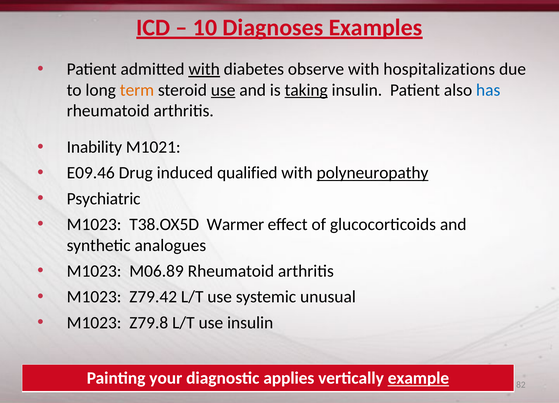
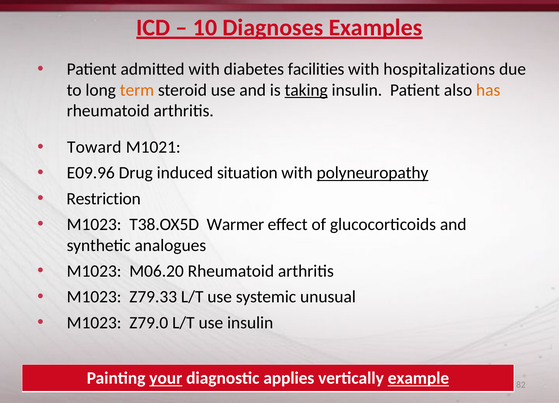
with underline: present -> none (204, 69)
observe: observe -> facilities (316, 69)
use underline: present -> none (223, 90)
has colour: blue -> orange (488, 90)
Inability: Inability -> Toward (94, 147)
E09.46: E09.46 -> E09.96 (91, 173)
qualified: qualified -> situation (247, 173)
Psychiatric: Psychiatric -> Restriction (104, 199)
M06.89: M06.89 -> M06.20 (157, 271)
Z79.42: Z79.42 -> Z79.33 (153, 297)
Z79.8: Z79.8 -> Z79.0 (149, 322)
your underline: none -> present (166, 378)
